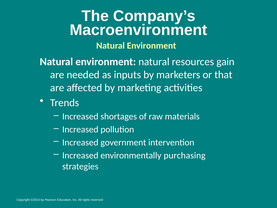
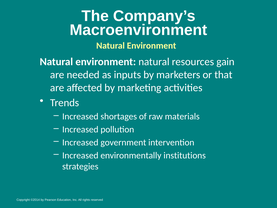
purchasing: purchasing -> institutions (185, 155)
